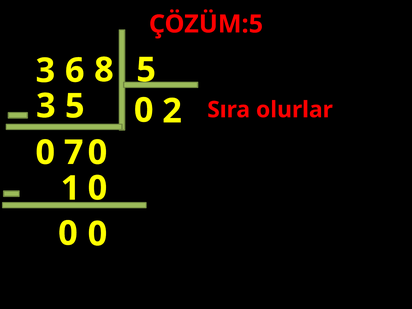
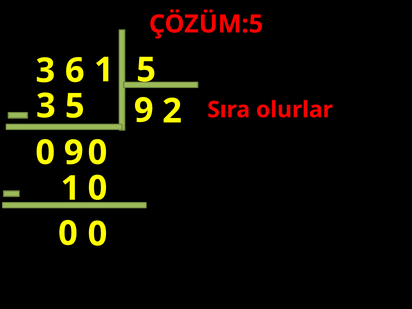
6 8: 8 -> 1 (104, 70)
0: 0 -> 9 (144, 110)
0 7: 7 -> 9 (74, 153)
